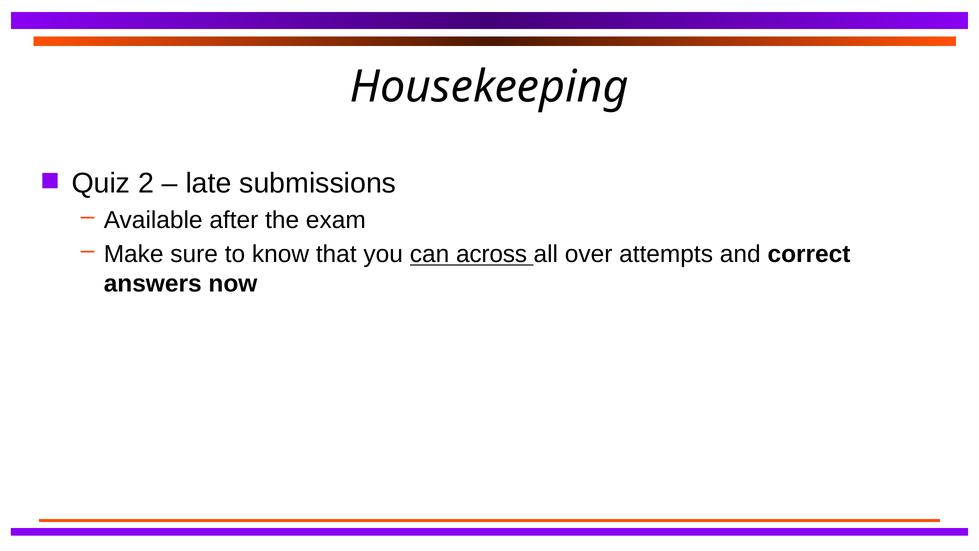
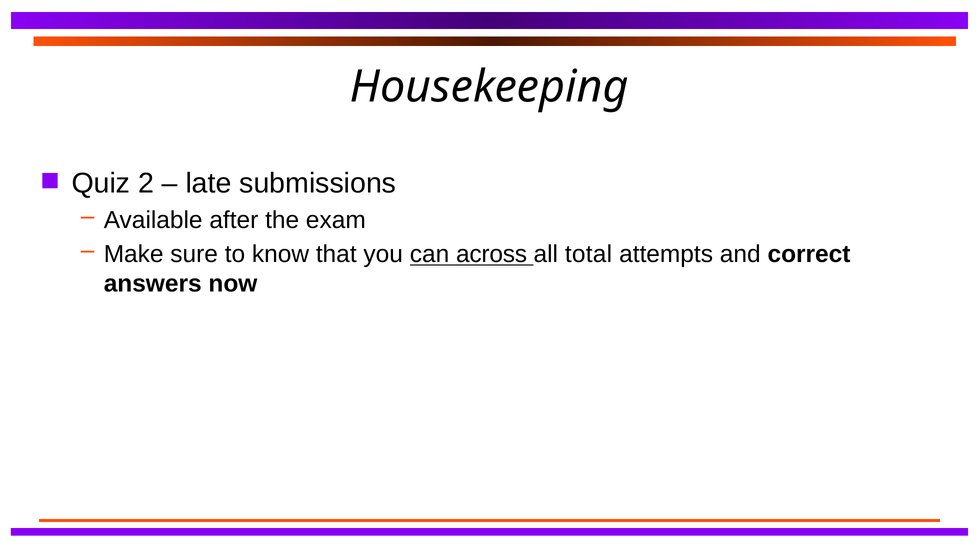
over: over -> total (588, 254)
